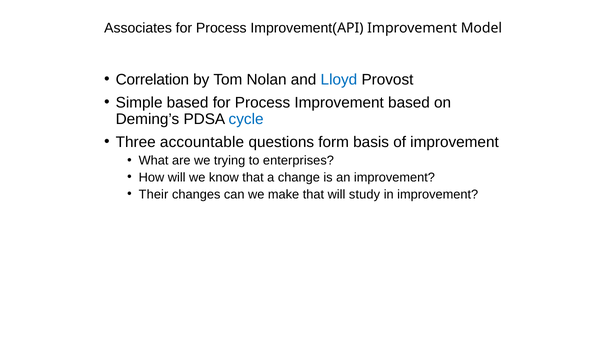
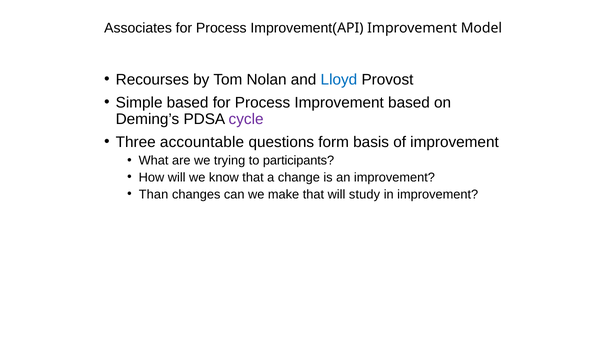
Correlation: Correlation -> Recourses (152, 79)
cycle colour: blue -> purple (246, 119)
enterprises: enterprises -> participants (299, 160)
Their: Their -> Than (154, 194)
